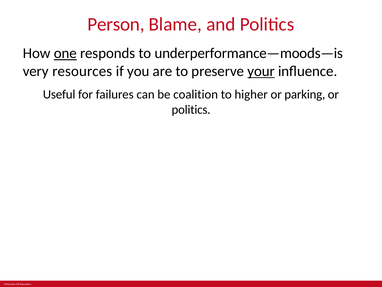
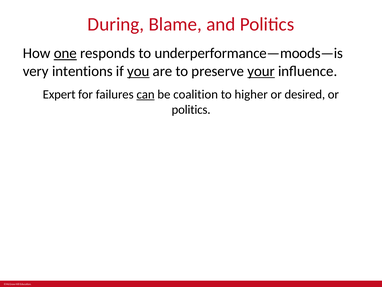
Person: Person -> During (116, 24)
resources: resources -> intentions (82, 71)
you underline: none -> present (138, 71)
Useful: Useful -> Expert (59, 94)
can underline: none -> present (146, 94)
parking: parking -> desired (305, 94)
